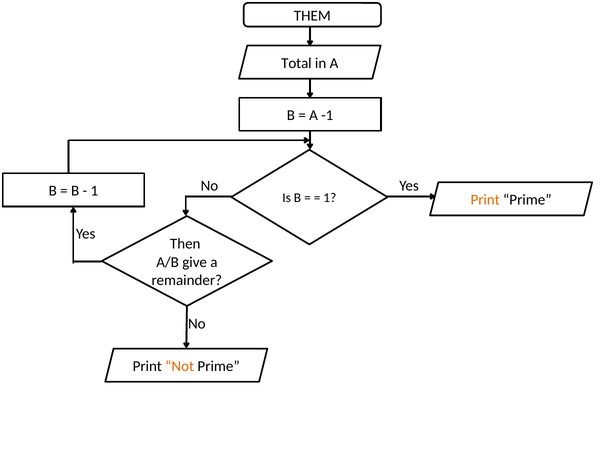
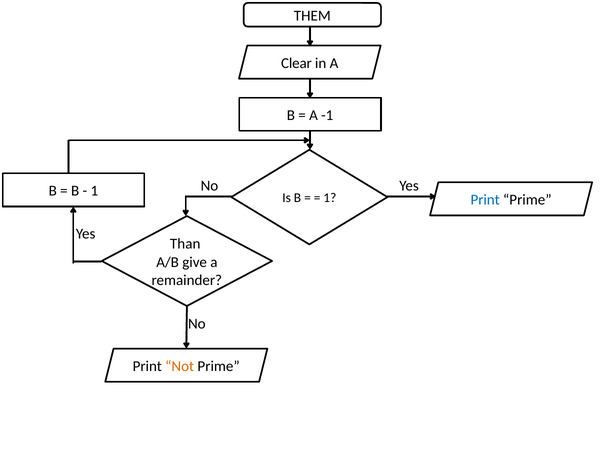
Total: Total -> Clear (296, 63)
Print colour: orange -> blue (485, 200)
Then: Then -> Than (185, 244)
